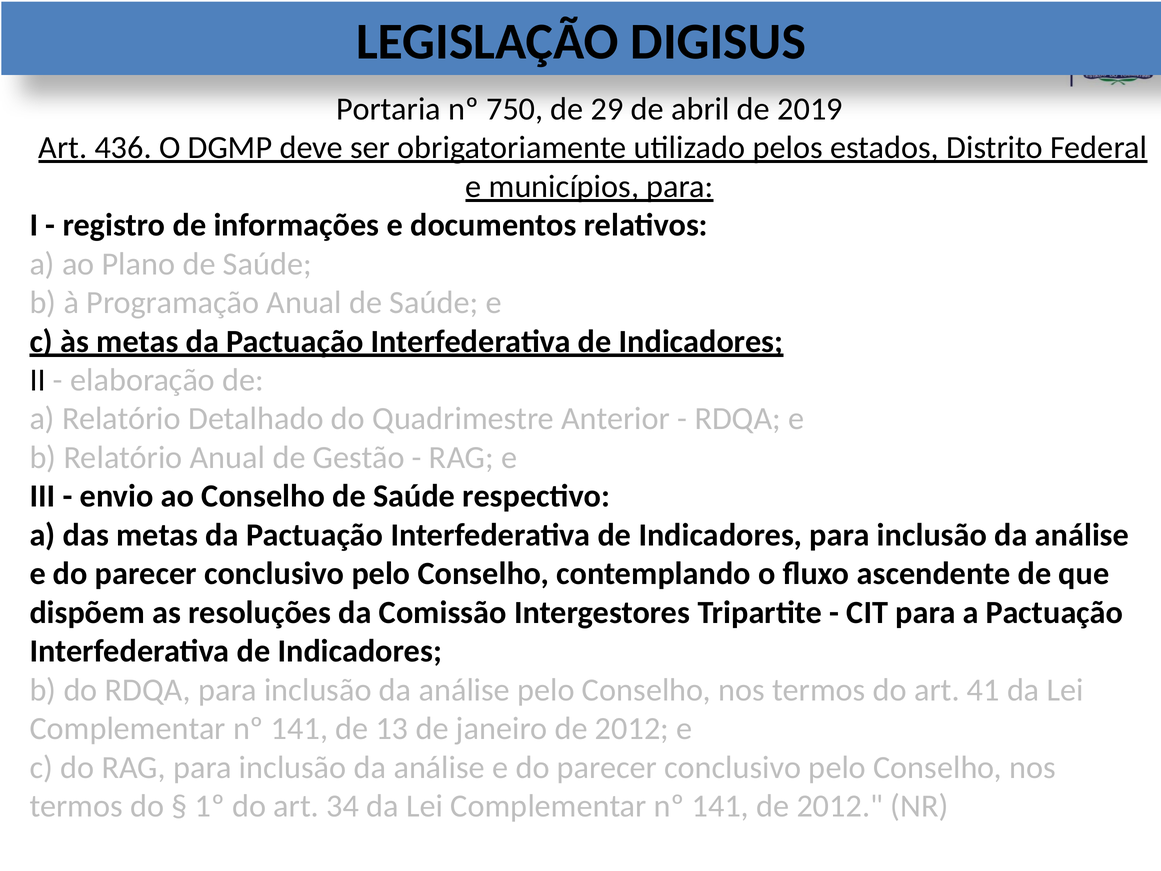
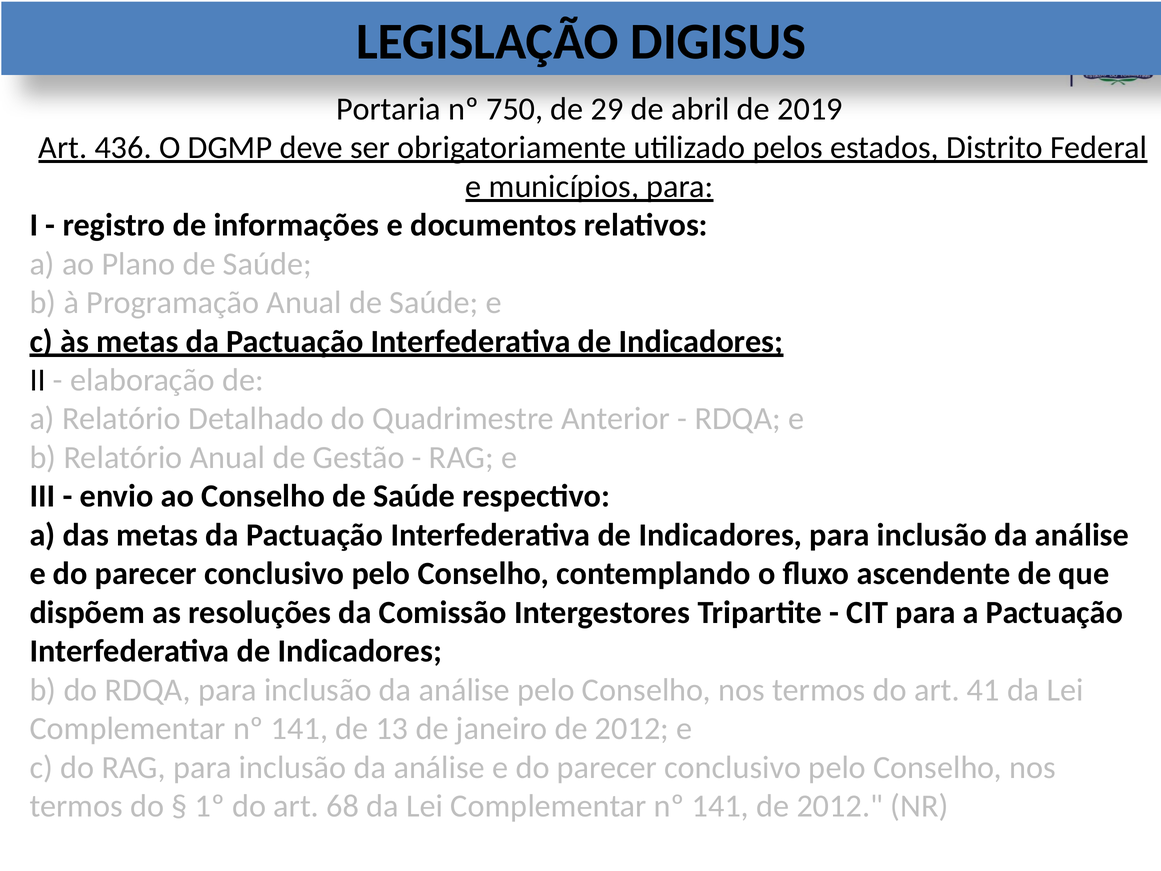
34: 34 -> 68 (343, 806)
